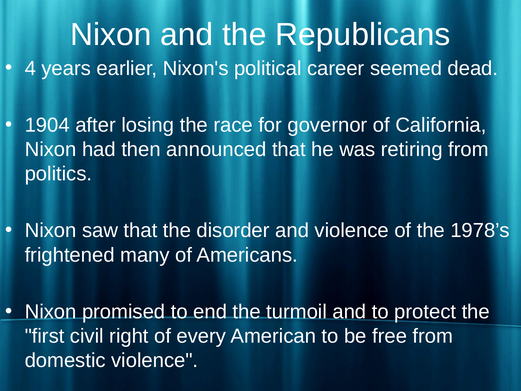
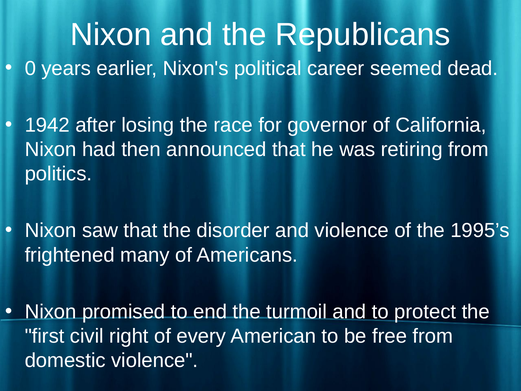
4: 4 -> 0 (30, 68)
1904: 1904 -> 1942 (47, 125)
1978’s: 1978’s -> 1995’s (480, 230)
